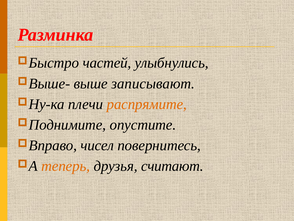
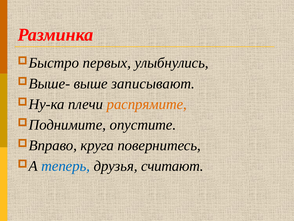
частей: частей -> первых (107, 63)
чисел: чисел -> круга (97, 145)
теперь colour: orange -> blue (66, 166)
